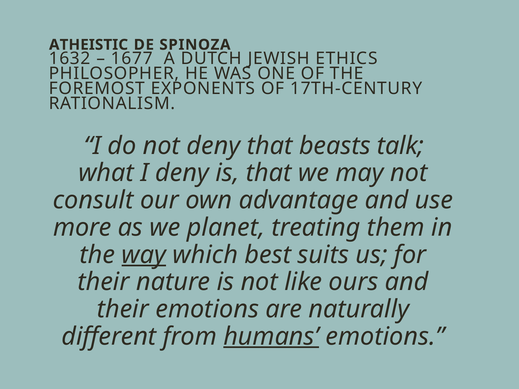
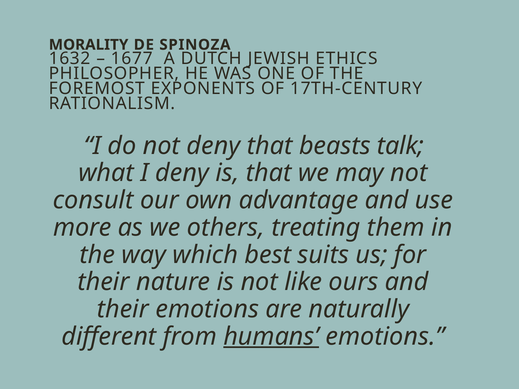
ATHEISTIC: ATHEISTIC -> MORALITY (89, 45)
planet: planet -> others (226, 228)
way underline: present -> none (144, 255)
